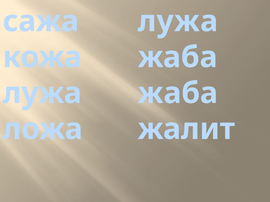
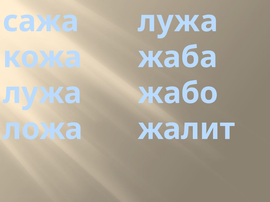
жаба: жаба -> жабо (178, 93)
